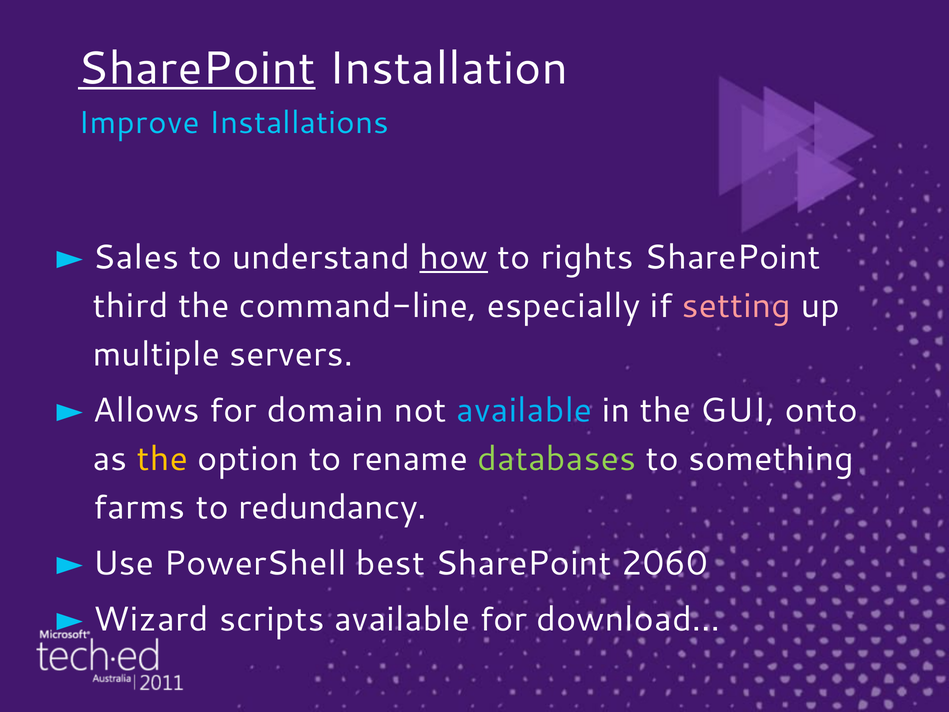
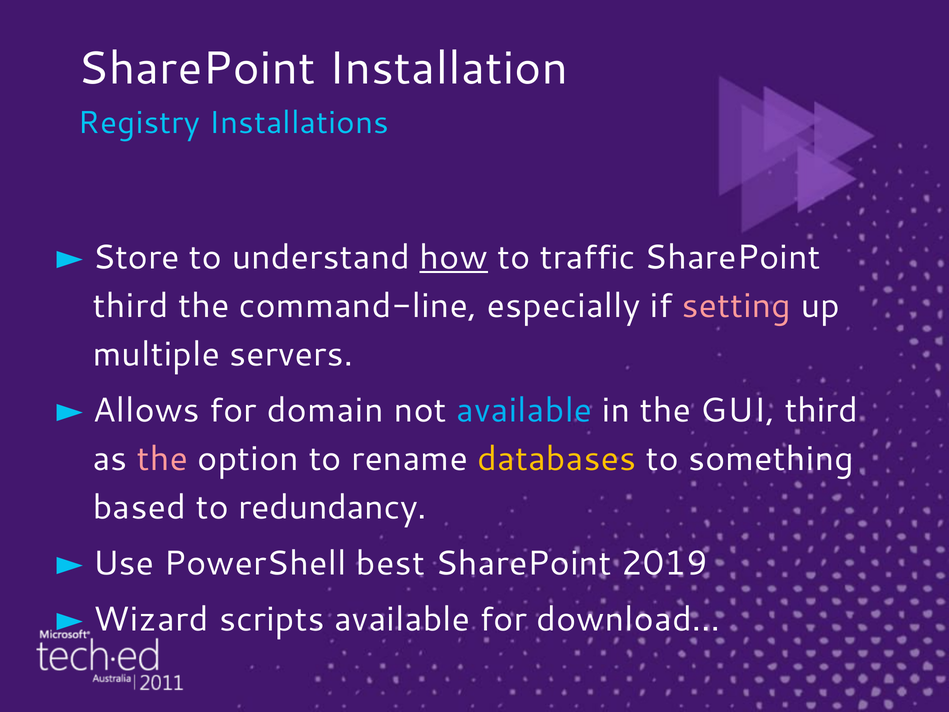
SharePoint underline: present -> none (197, 68)
Improve: Improve -> Registry (139, 123)
Sales: Sales -> Store (136, 257)
rights: rights -> traffic (588, 257)
GUI onto: onto -> third (821, 410)
the colour: yellow -> pink (162, 459)
databases colour: light green -> yellow (557, 459)
farms: farms -> based (139, 507)
2060: 2060 -> 2019 (664, 563)
